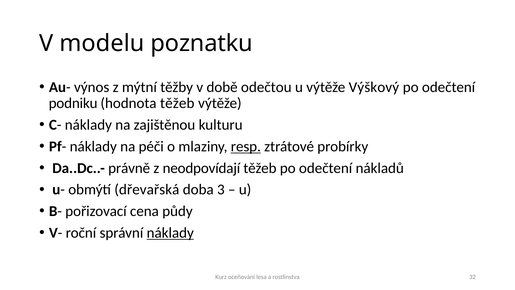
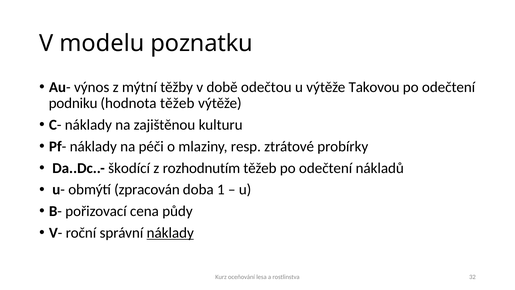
Výškový: Výškový -> Takovou (374, 87)
resp underline: present -> none (246, 146)
právně: právně -> škodící (129, 168)
neodpovídají: neodpovídají -> rozhodnutím (201, 168)
dřevařská: dřevařská -> zpracován (147, 189)
3: 3 -> 1 (221, 189)
